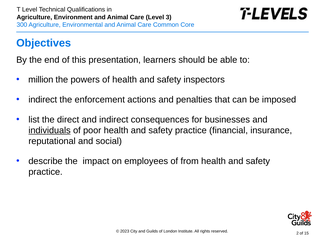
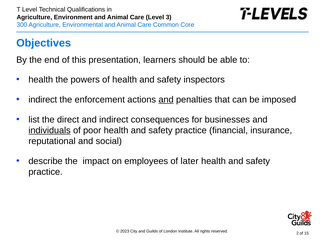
million: million -> health (41, 80)
and underline: none -> present (166, 100)
from: from -> later (190, 161)
